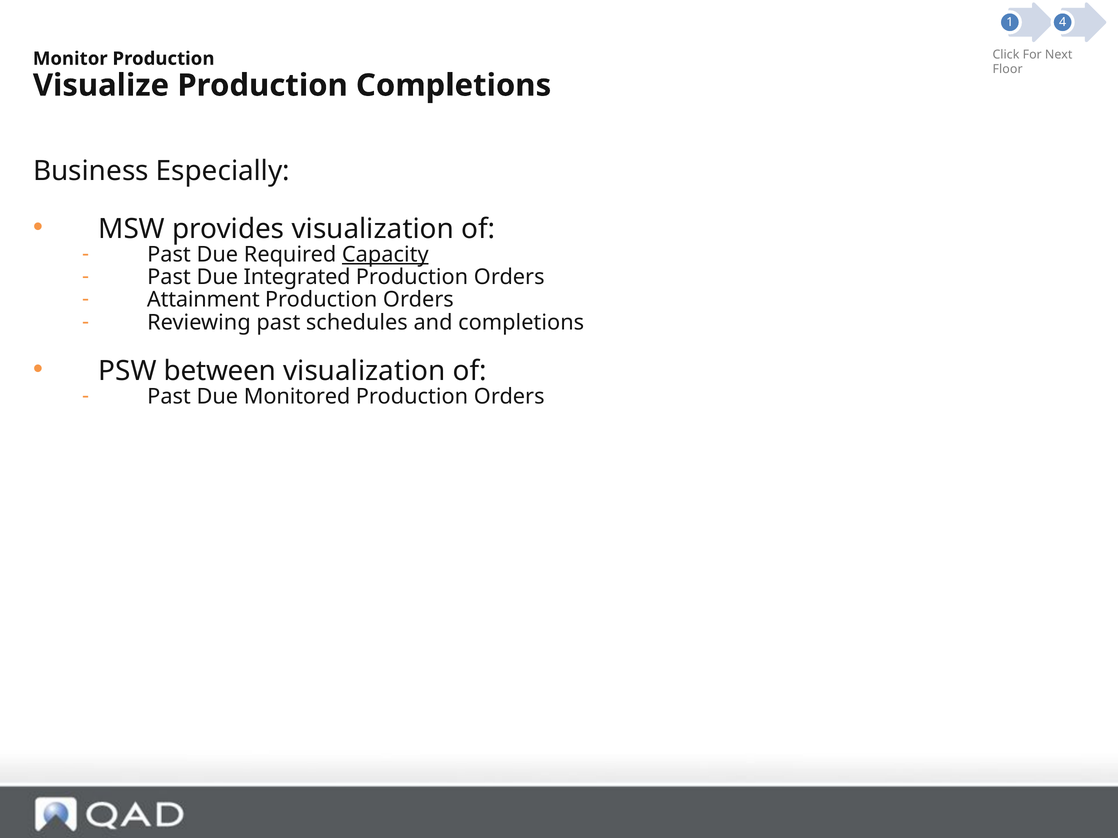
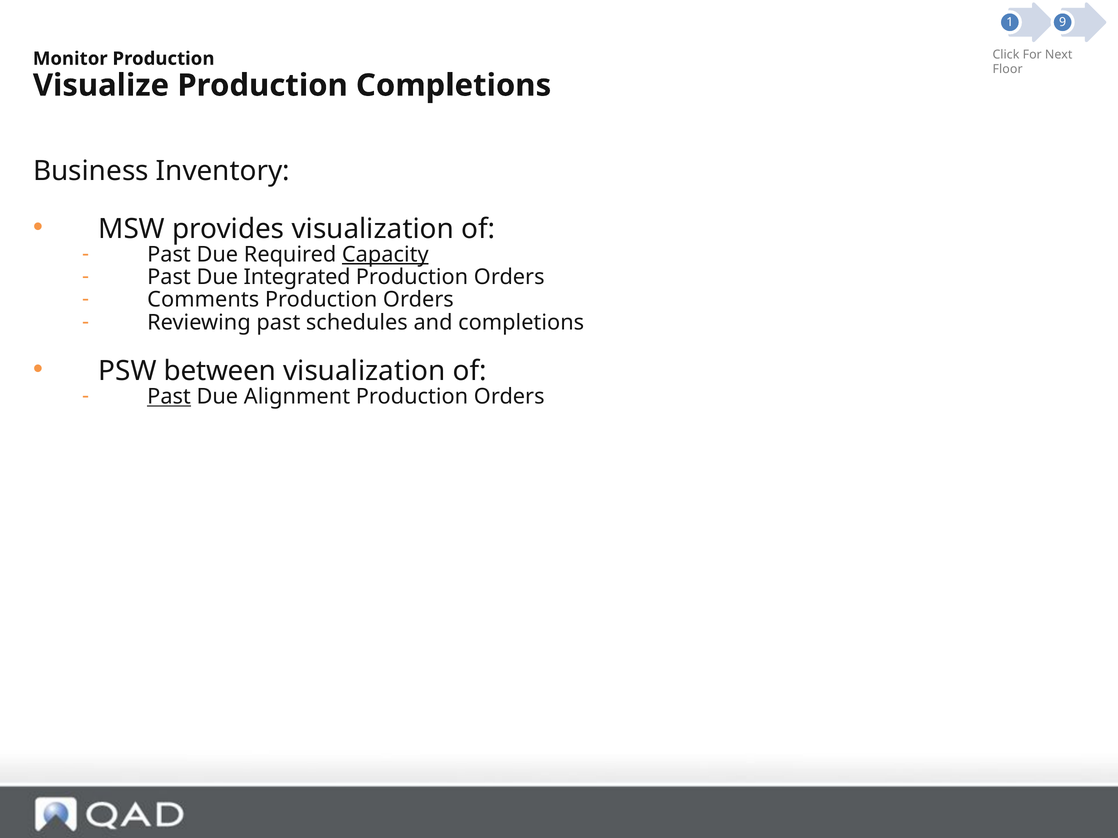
4: 4 -> 9 (1063, 22)
Especially: Especially -> Inventory (223, 171)
Attainment: Attainment -> Comments (203, 300)
Past underline: none -> present (169, 397)
Monitored: Monitored -> Alignment (297, 397)
